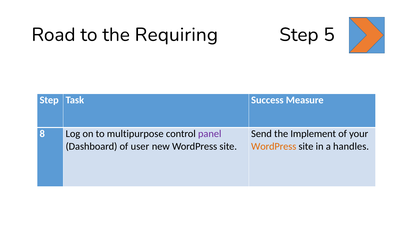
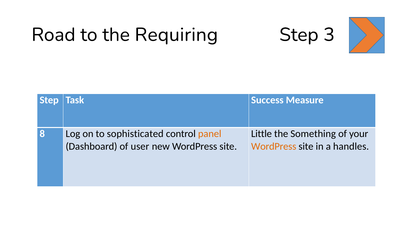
5: 5 -> 3 (329, 35)
multipurpose: multipurpose -> sophisticated (135, 134)
panel colour: purple -> orange (210, 134)
Send: Send -> Little (262, 134)
Implement: Implement -> Something (313, 134)
